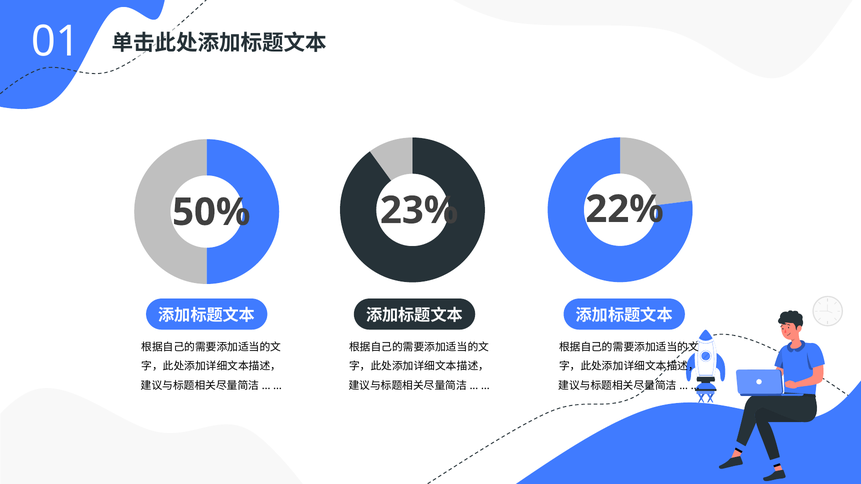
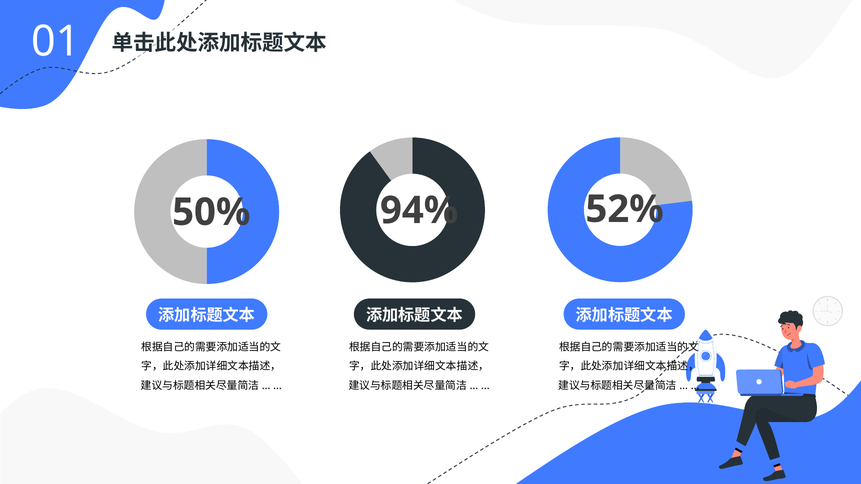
23%: 23% -> 94% (419, 211)
22%: 22% -> 52% (625, 209)
